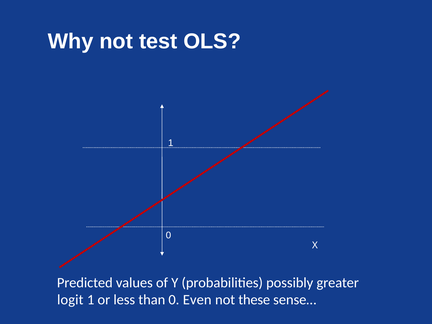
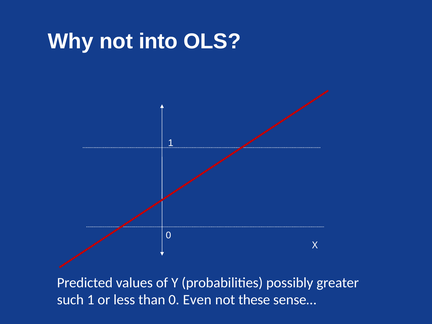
test: test -> into (158, 41)
logit: logit -> such (70, 300)
